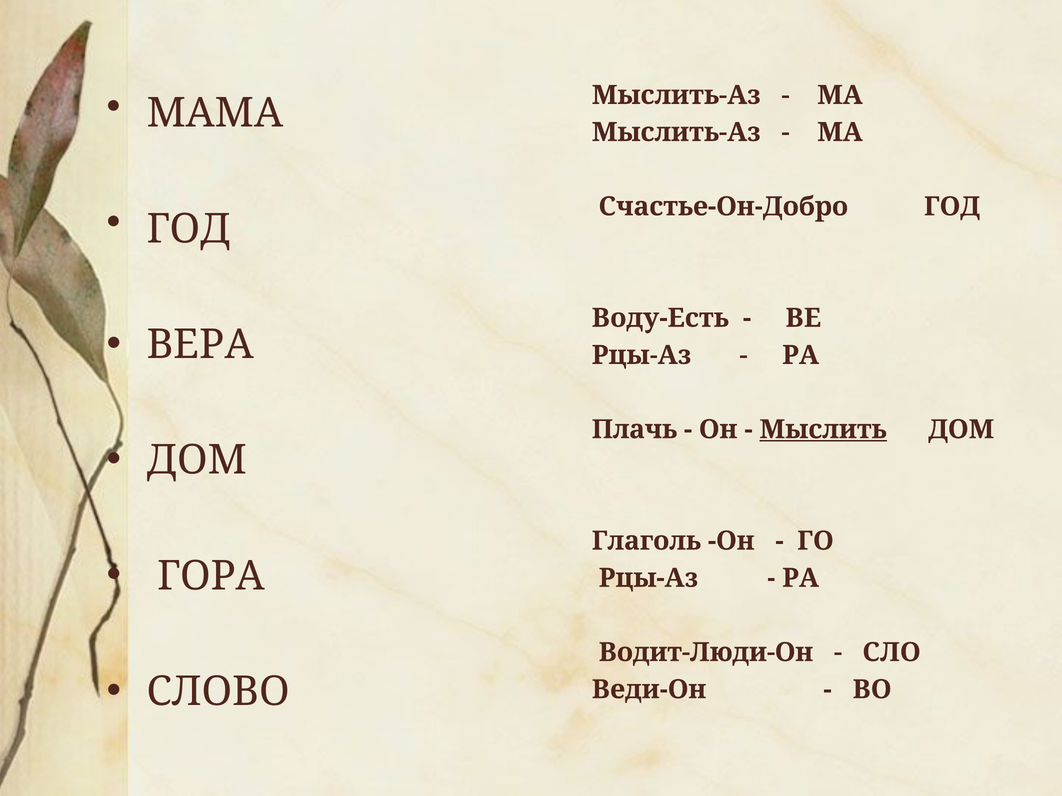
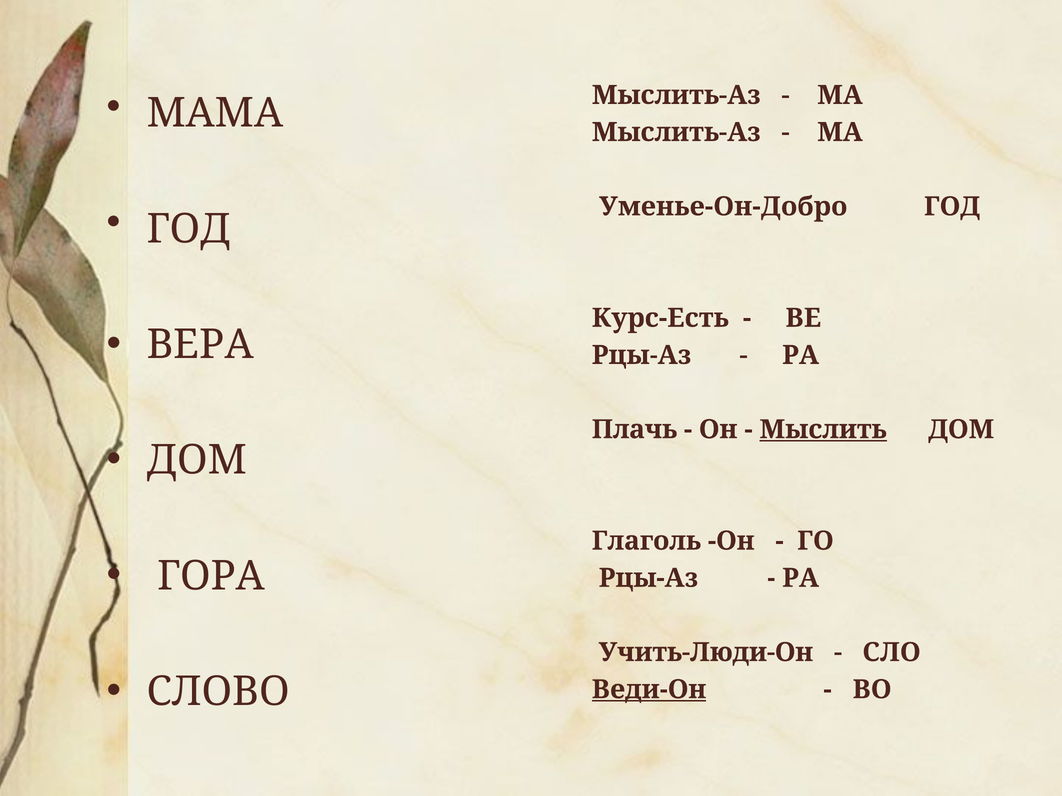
Счастье-Он-Добро: Счастье-Он-Добро -> Уменье-Он-Добро (723, 207)
Воду-Есть: Воду-Есть -> Курс-Есть (660, 318)
Водит-Люди-Он: Водит-Люди-Он -> Учить-Люди-Он (706, 653)
Веди-Он underline: none -> present (649, 690)
